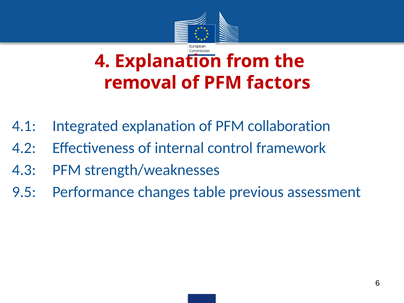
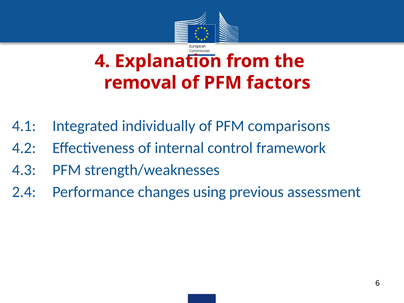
Integrated explanation: explanation -> individually (159, 126)
collaboration: collaboration -> comparisons (289, 126)
9.5: 9.5 -> 2.4 (24, 192)
table: table -> using (209, 192)
